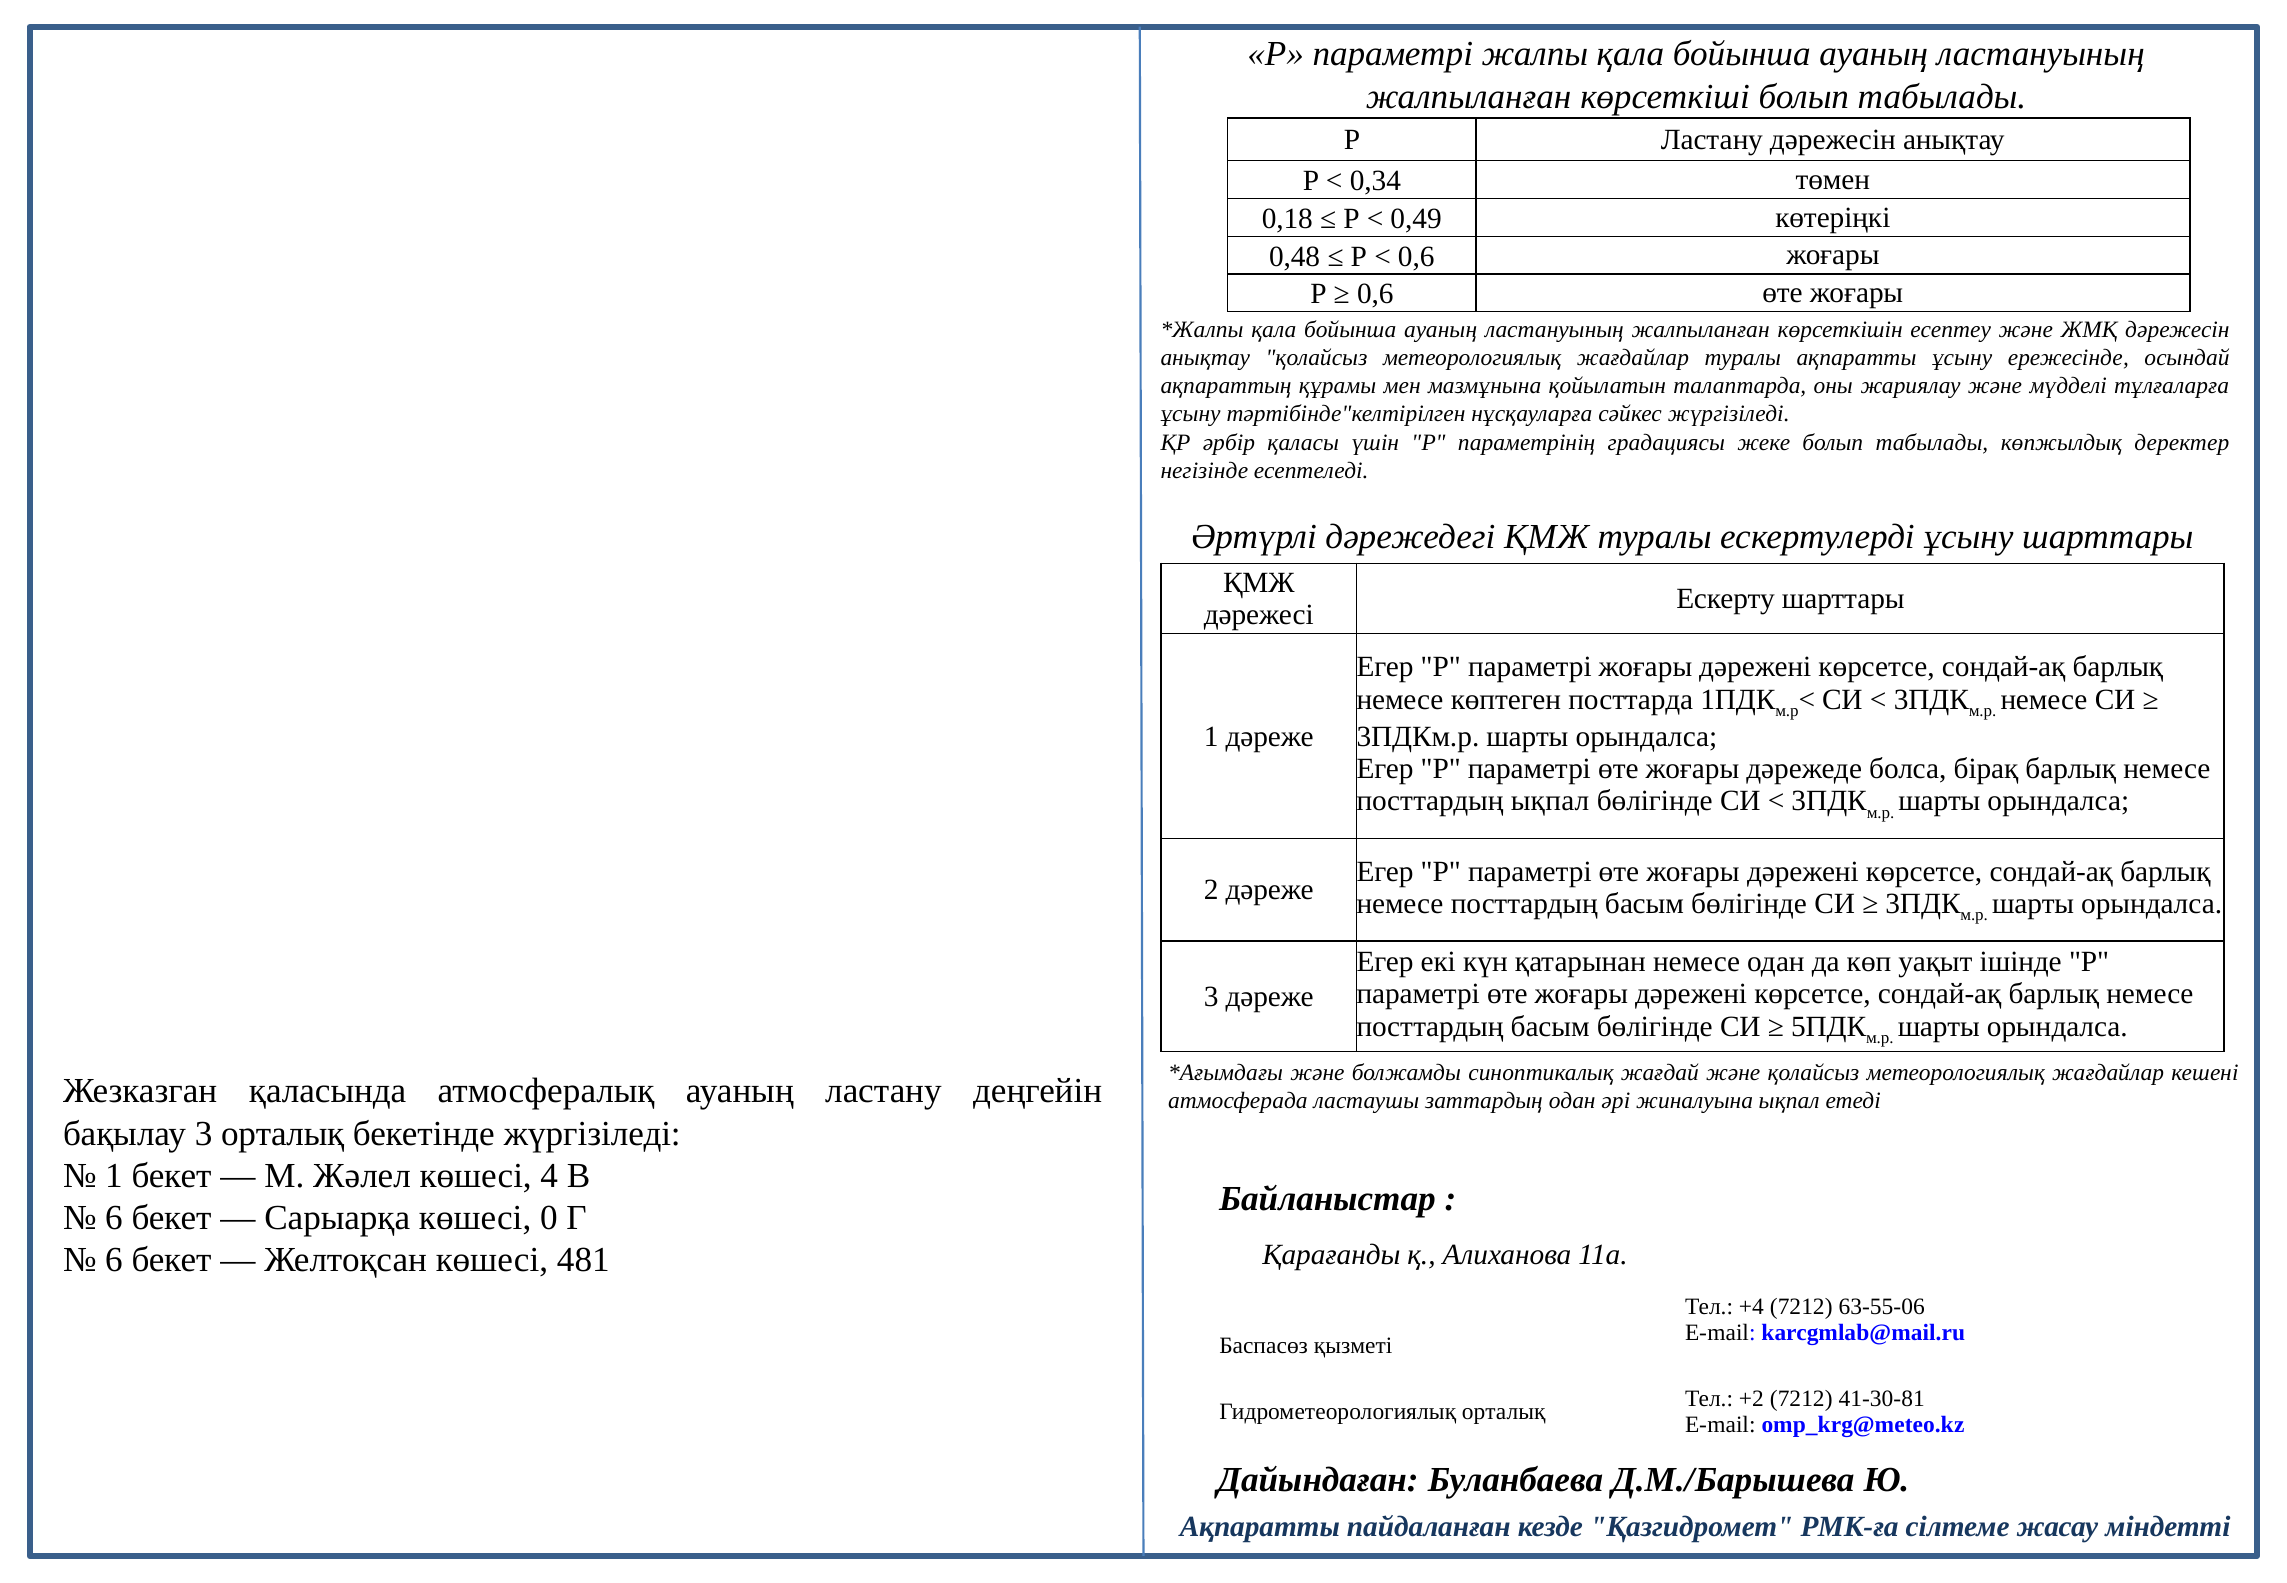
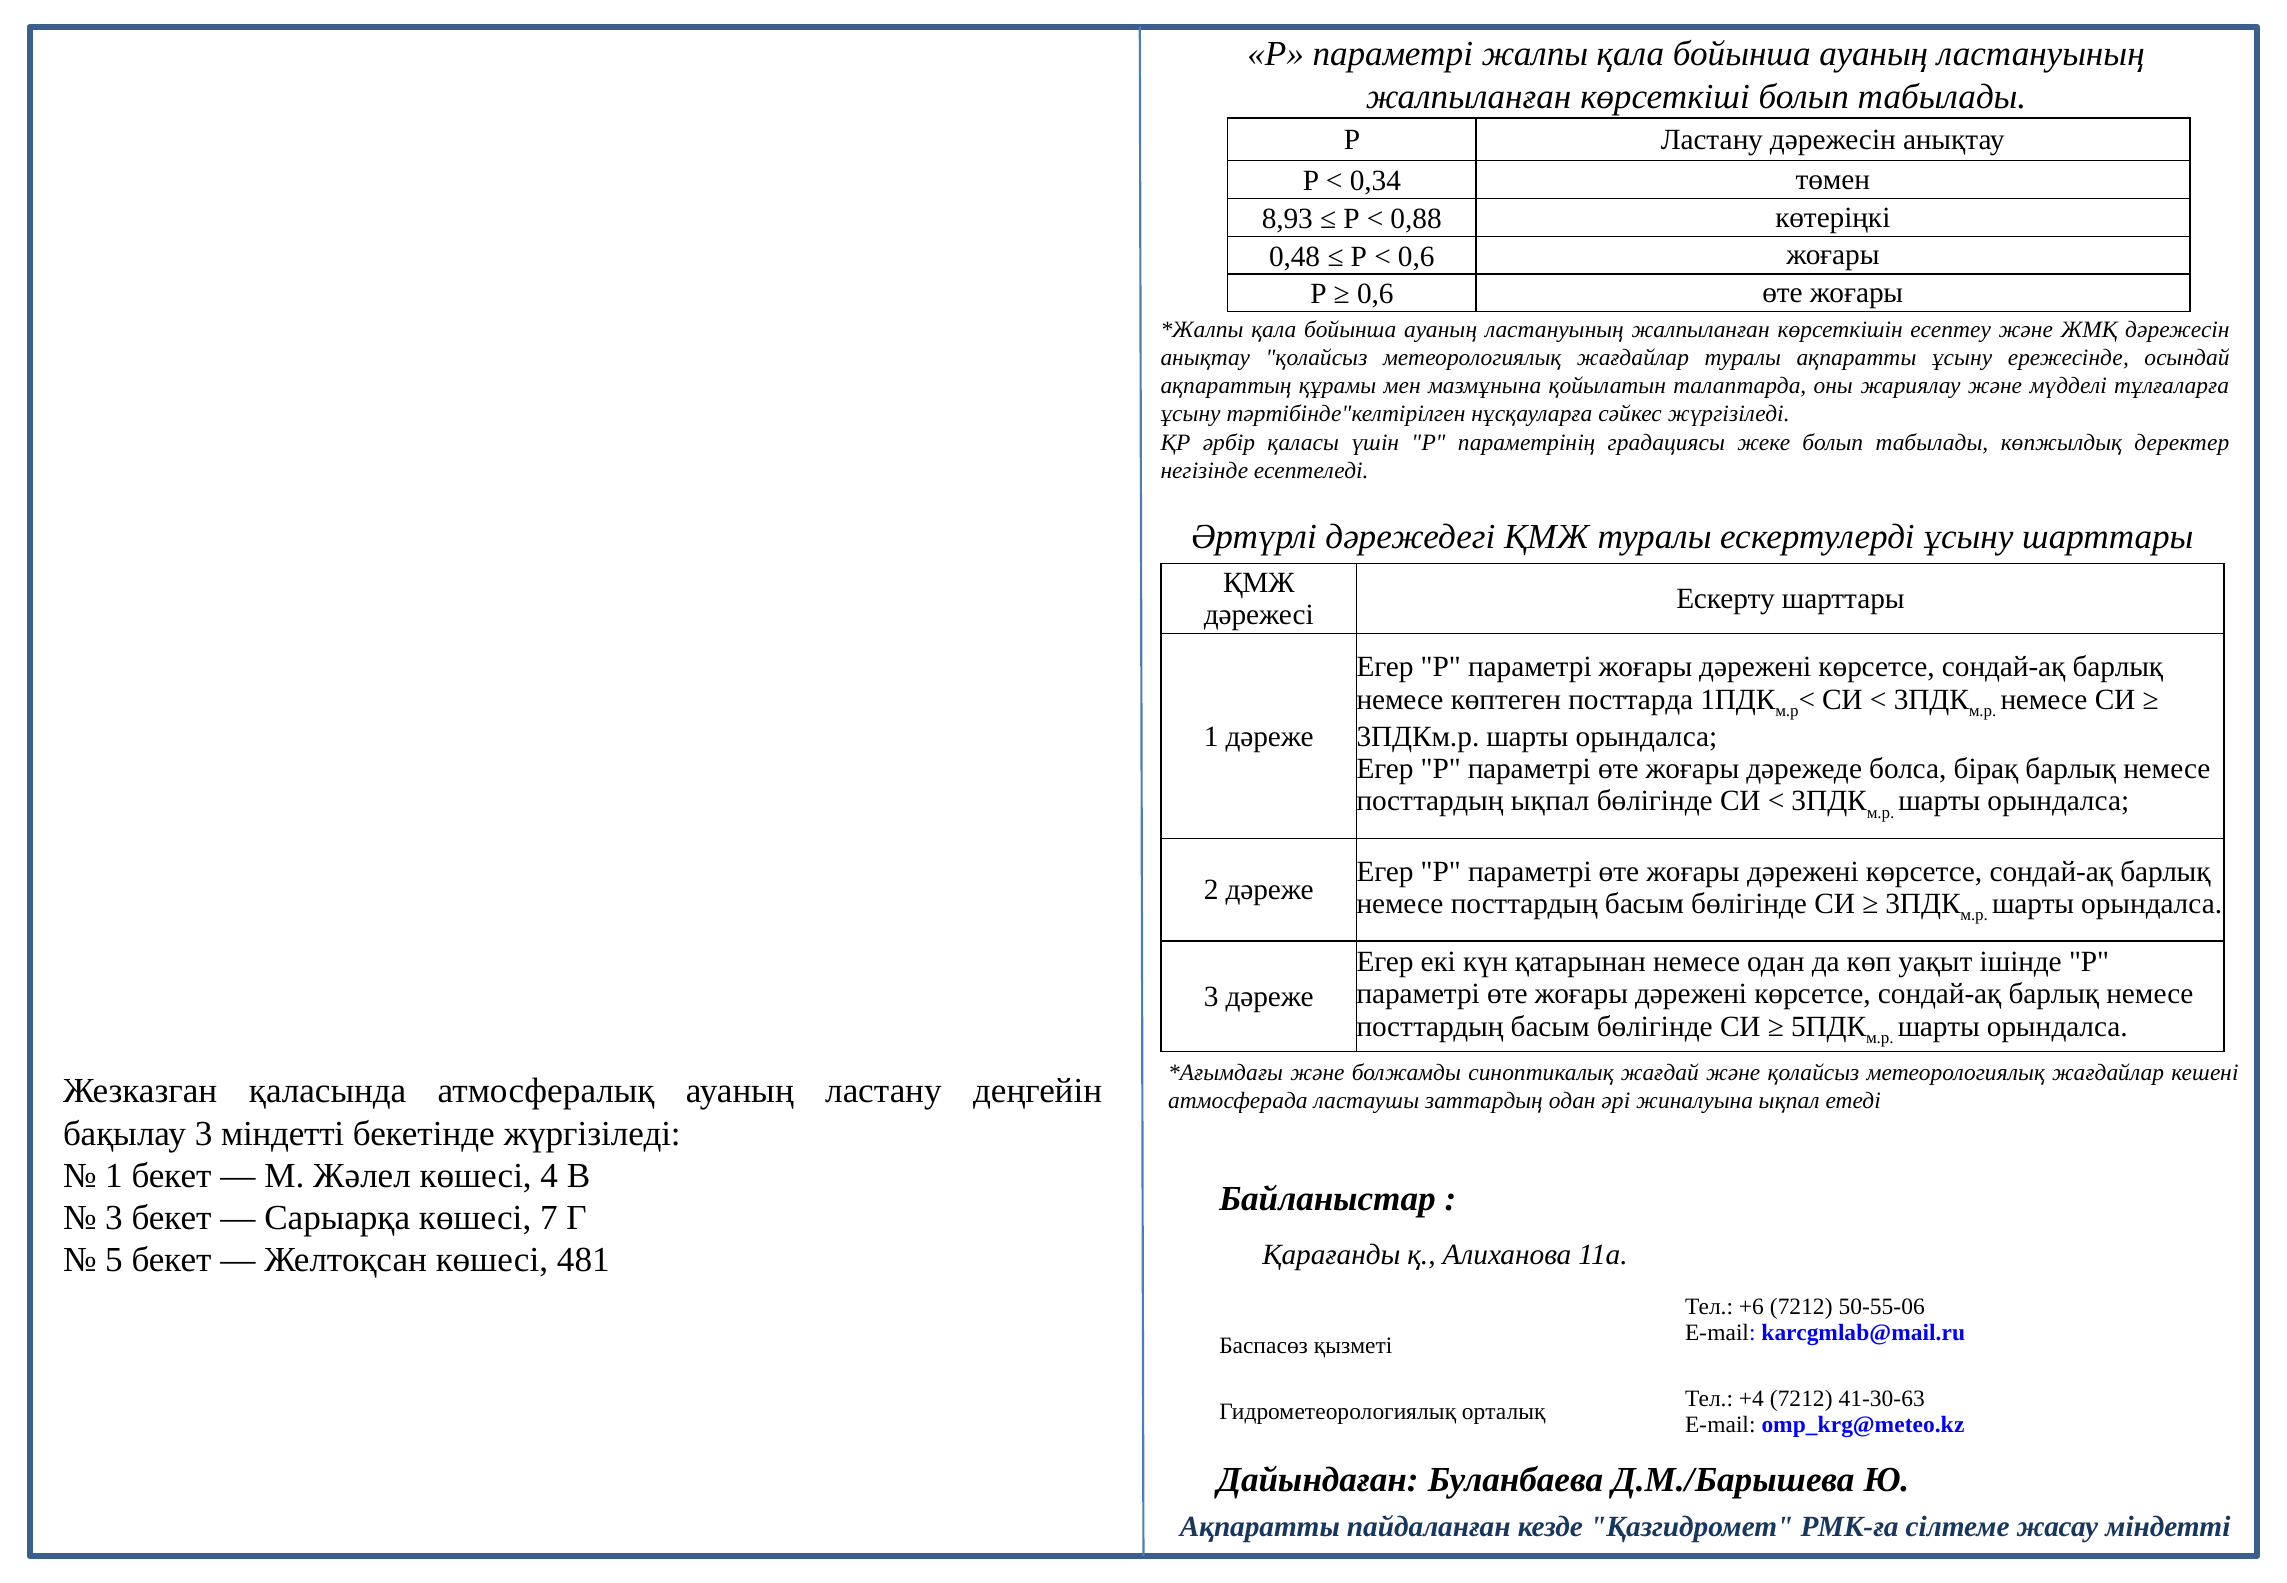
0,18: 0,18 -> 8,93 (1287, 219)
0,49: 0,49 -> 0,88 (1416, 219)
3 орталық: орталық -> міндетті (283, 1134)
6: 6 -> 3 (114, 1218)
0: 0 -> 7 (549, 1218)
6: 6 -> 5 (114, 1260)
+4: +4 -> +6 (1751, 1307)
63-55-06: 63-55-06 -> 50-55-06 (1882, 1307)
+2: +2 -> +4 (1751, 1399)
41-30-81: 41-30-81 -> 41-30-63 (1882, 1399)
